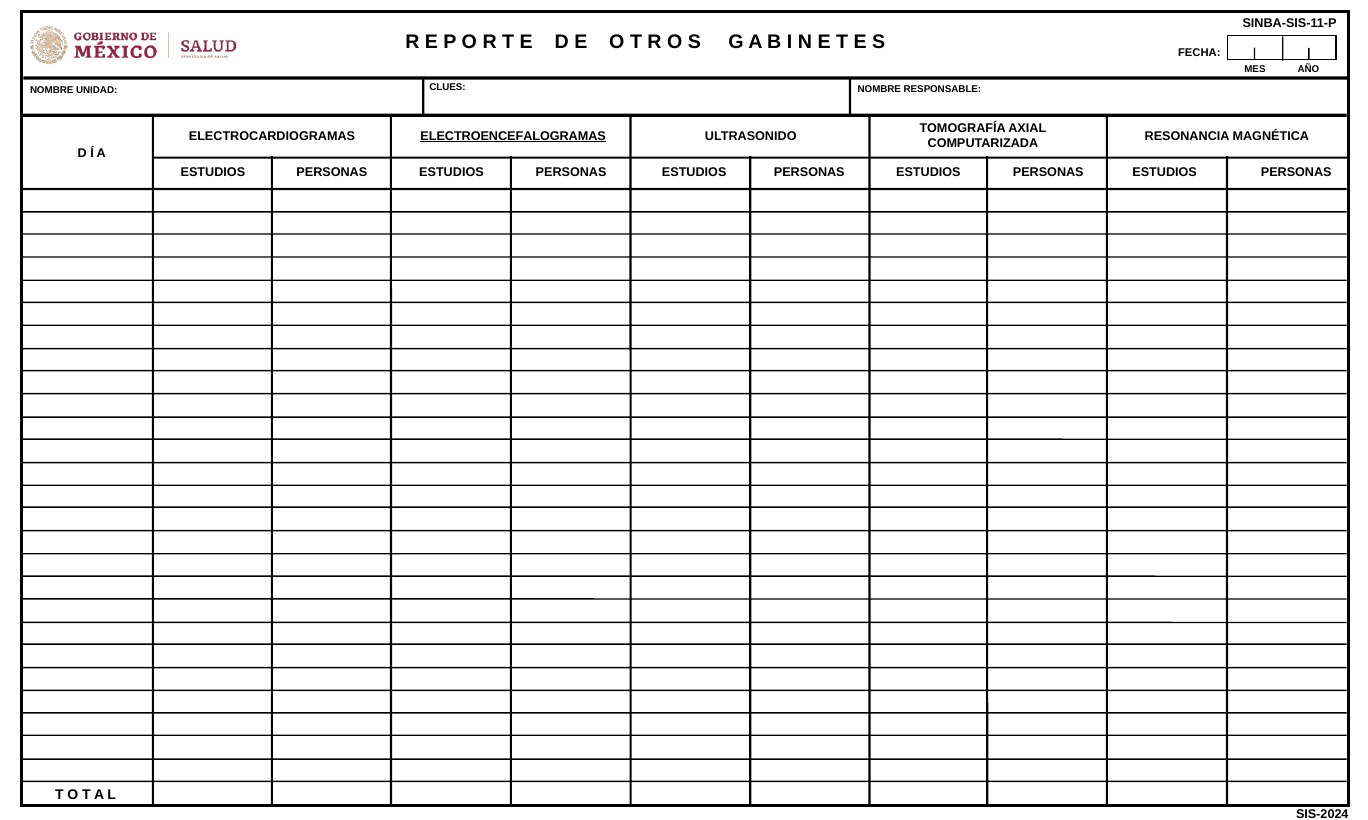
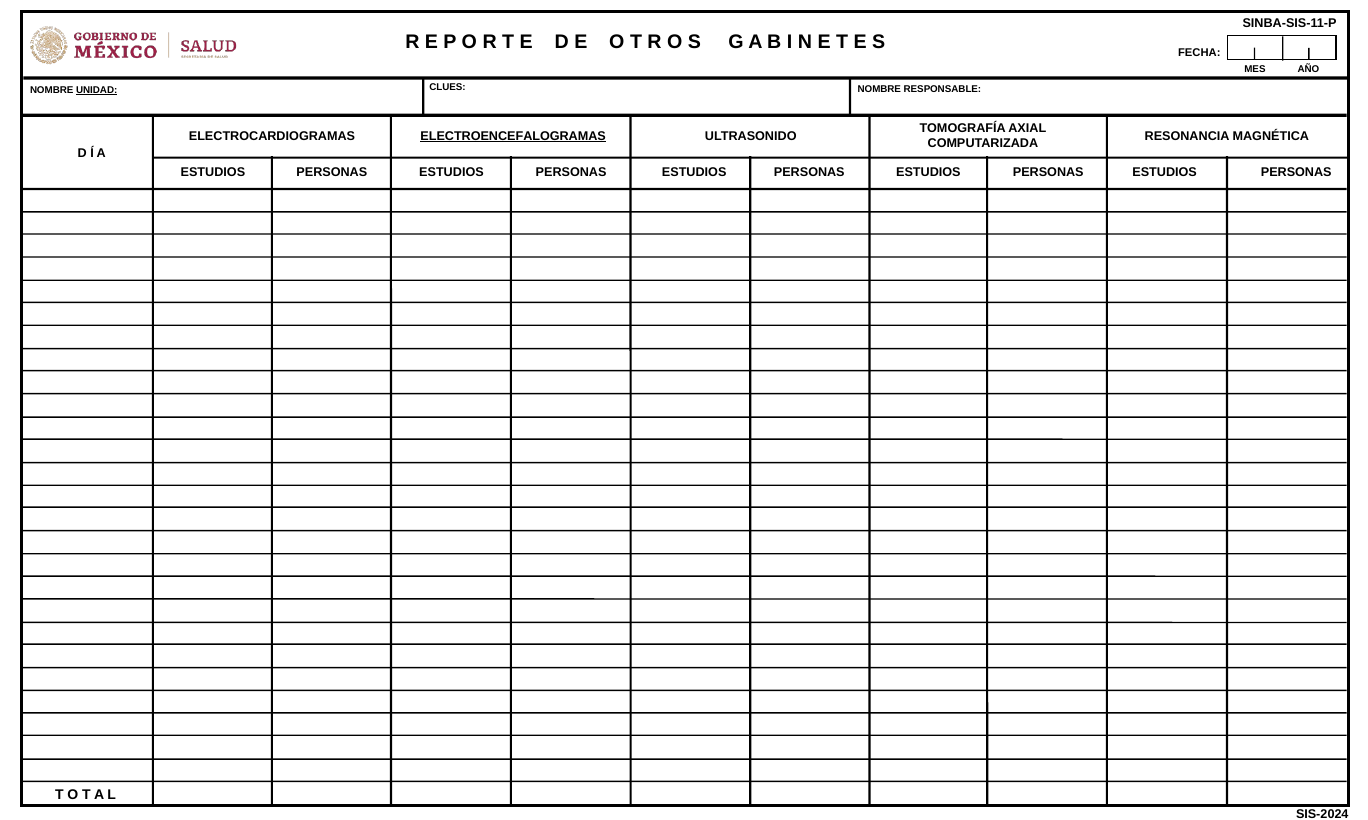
UNIDAD underline: none -> present (97, 90)
